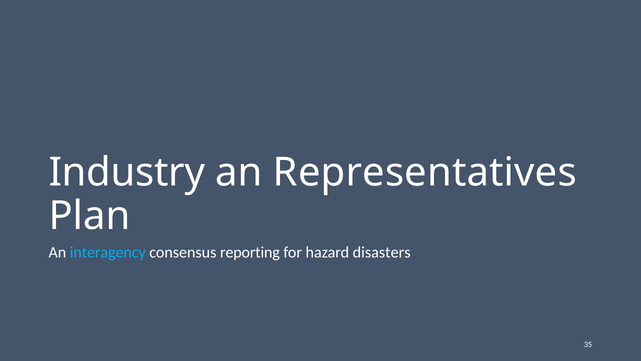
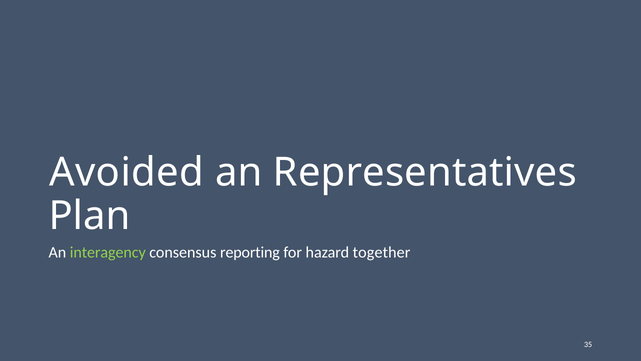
Industry: Industry -> Avoided (127, 172)
interagency colour: light blue -> light green (108, 252)
disasters: disasters -> together (382, 252)
